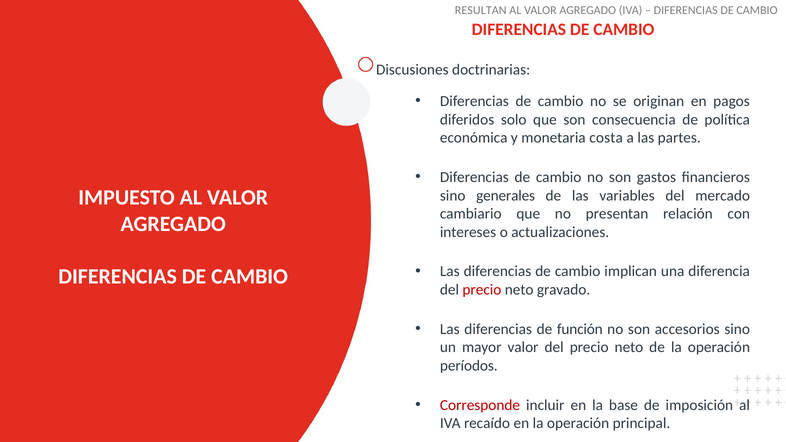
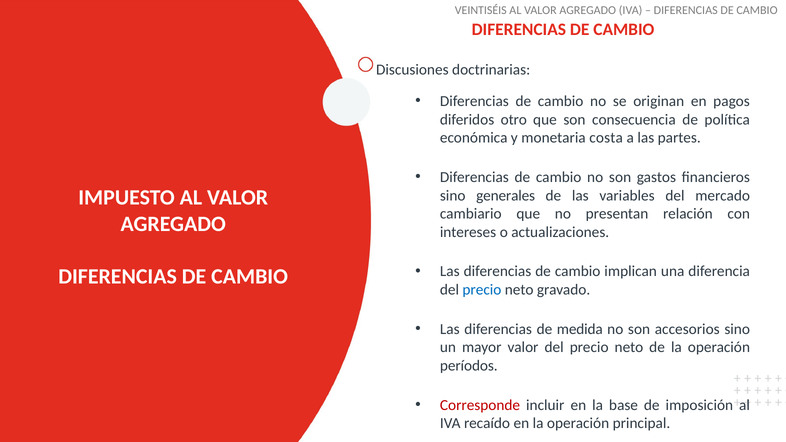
RESULTAN: RESULTAN -> VEINTISÉIS (481, 10)
solo: solo -> otro (514, 120)
precio colour: red -> blue (482, 290)
función: función -> medida (580, 329)
